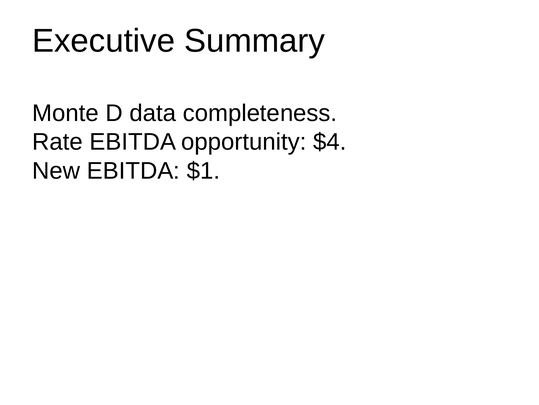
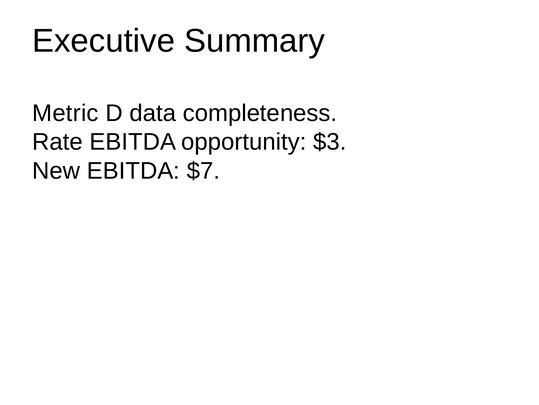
Monte: Monte -> Metric (65, 113)
$4: $4 -> $3 (330, 142)
$1: $1 -> $7 (203, 171)
